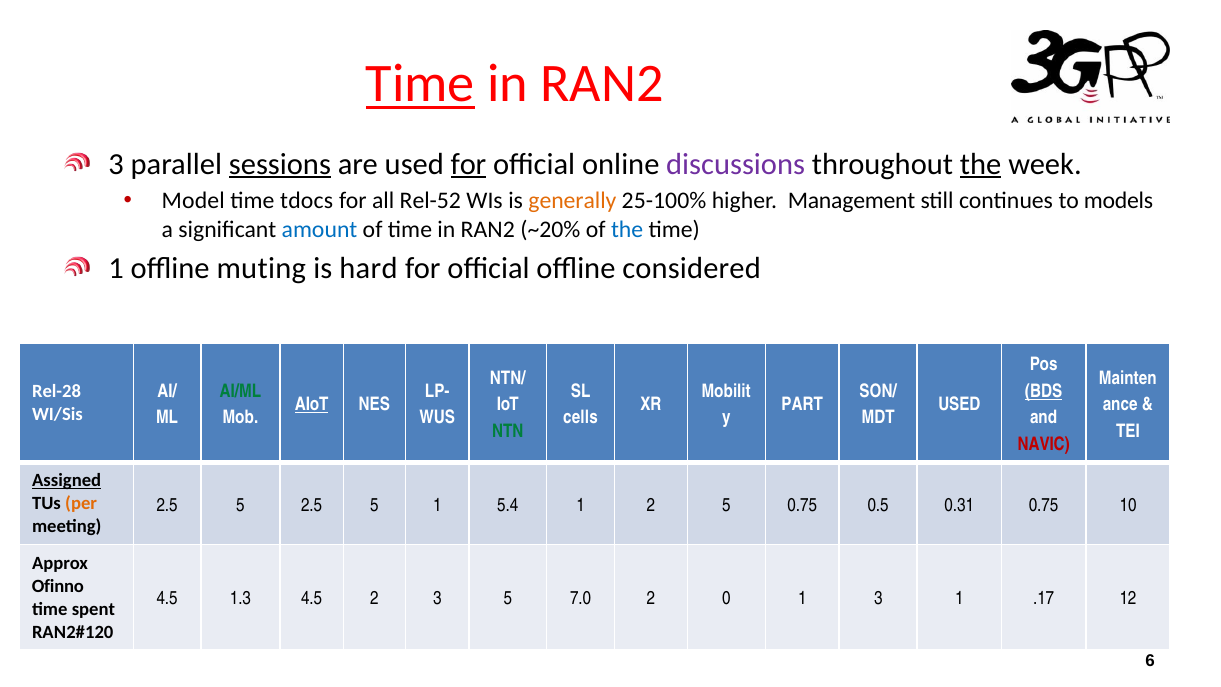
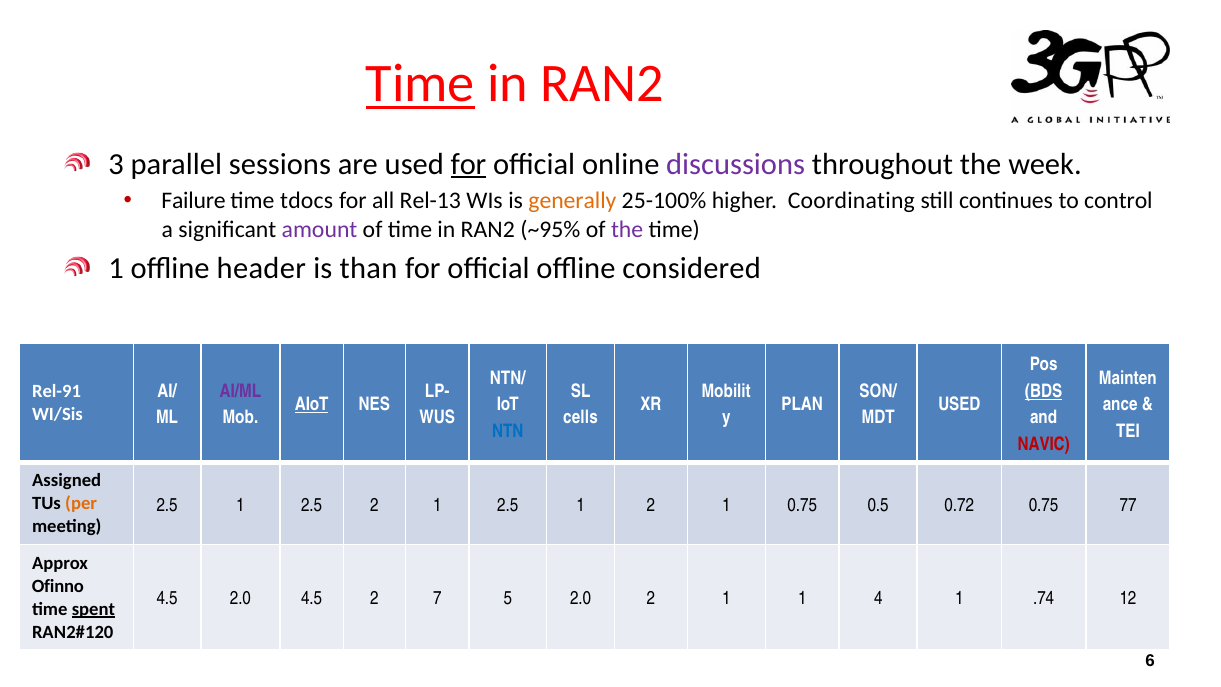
sessions underline: present -> none (280, 164)
the underline: present -> none (981, 164)
Model: Model -> Failure (193, 201)
Rel-52: Rel-52 -> Rel-13 (430, 201)
Management: Management -> Coordinating (851, 201)
models: models -> control (1118, 201)
amount colour: blue -> purple (320, 229)
~20%: ~20% -> ~95% (550, 229)
the colour: blue -> purple (627, 229)
muting: muting -> header (261, 268)
hard: hard -> than (368, 268)
Rel-28: Rel-28 -> Rel-91 (57, 392)
AI/ML colour: green -> purple (240, 391)
PART: PART -> PLAN (802, 404)
NTN colour: green -> blue (508, 431)
Assigned underline: present -> none (67, 481)
5: 5 -> 1 (240, 505)
5: 5 -> 2 (374, 505)
5.4: 5.4 -> 2.5 (508, 505)
1 2 5: 5 -> 1 (726, 505)
0.31: 0.31 -> 0.72 (959, 505)
10: 10 -> 77 (1128, 505)
4.5 1.3: 1.3 -> 2.0 (240, 598)
2 3: 3 -> 7 (437, 598)
5 7.0: 7.0 -> 2.0 (581, 598)
0: 0 -> 1 (726, 598)
1 3: 3 -> 4 (878, 598)
.17: .17 -> .74 (1044, 598)
spent underline: none -> present (93, 609)
